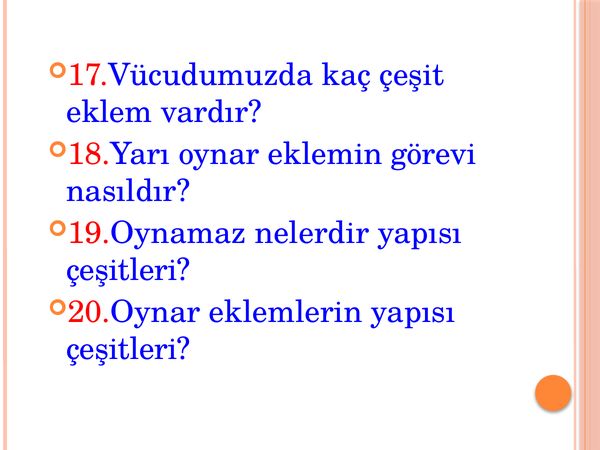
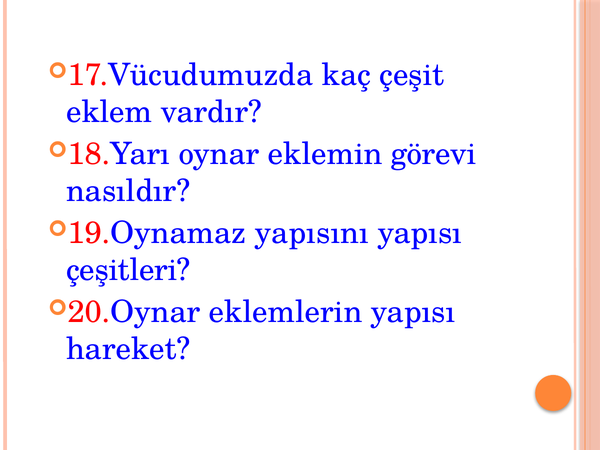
nelerdir: nelerdir -> yapısını (312, 233)
çeşitleri: çeşitleri -> hareket (128, 349)
